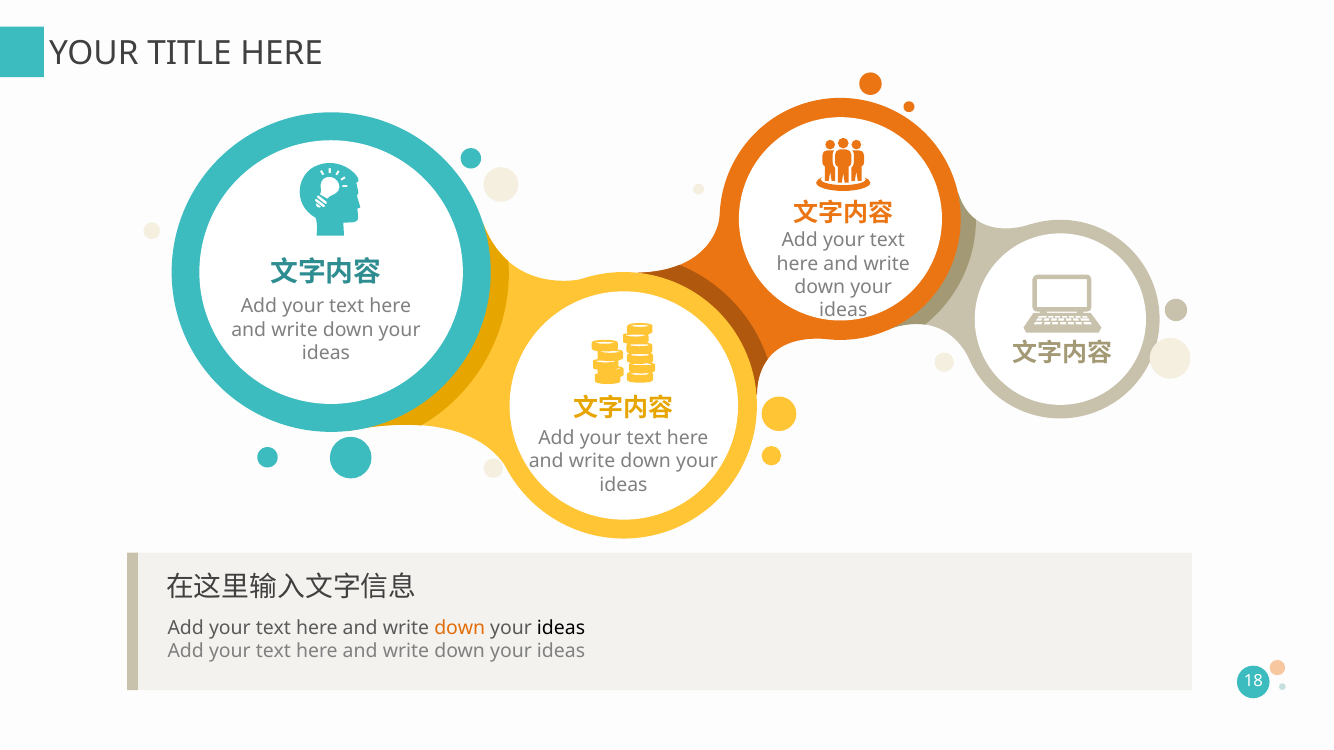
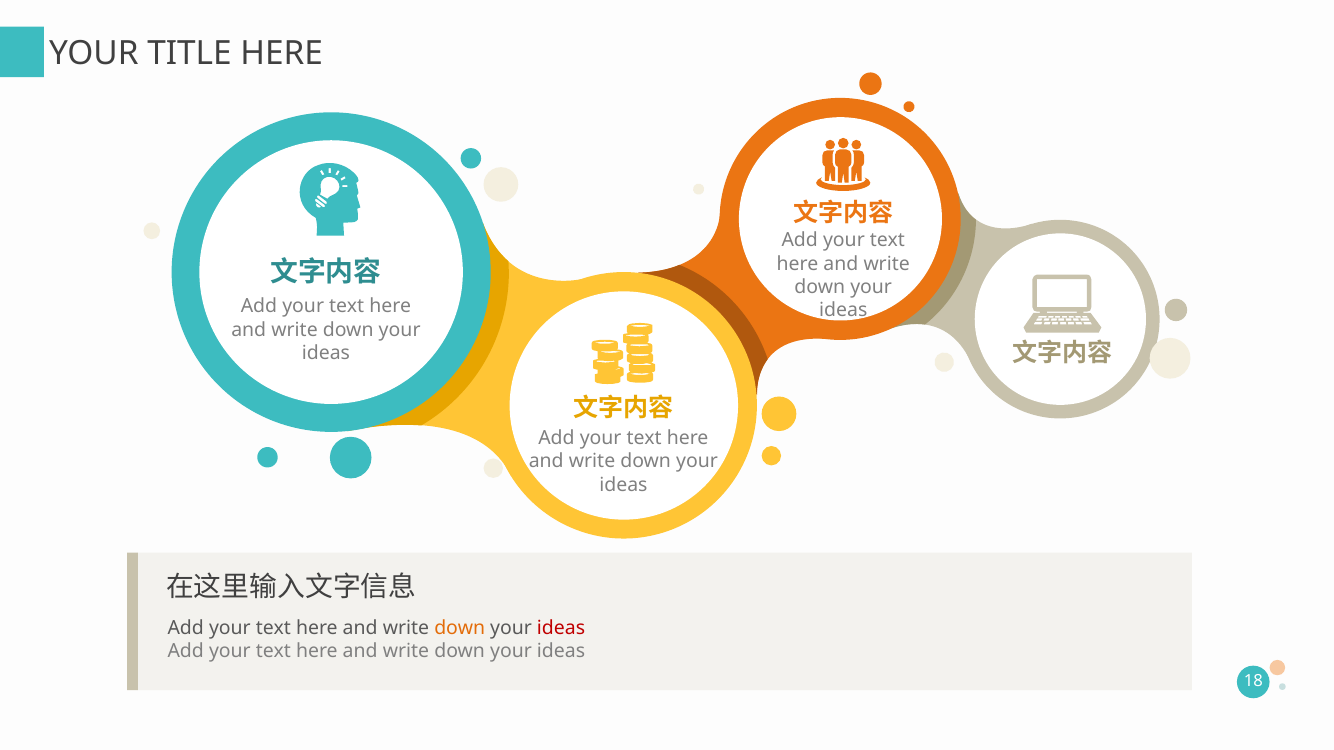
ideas colour: black -> red (561, 628)
